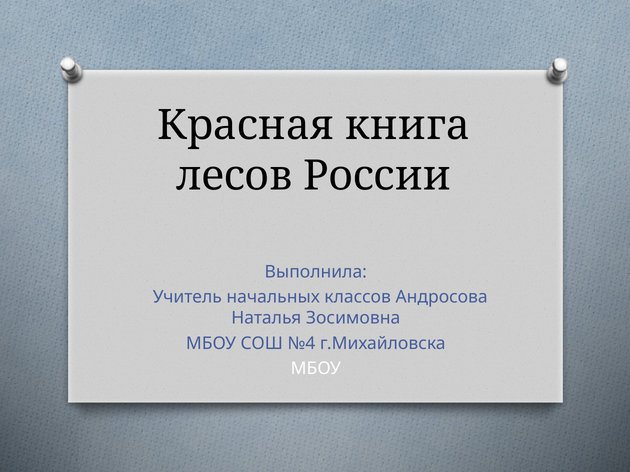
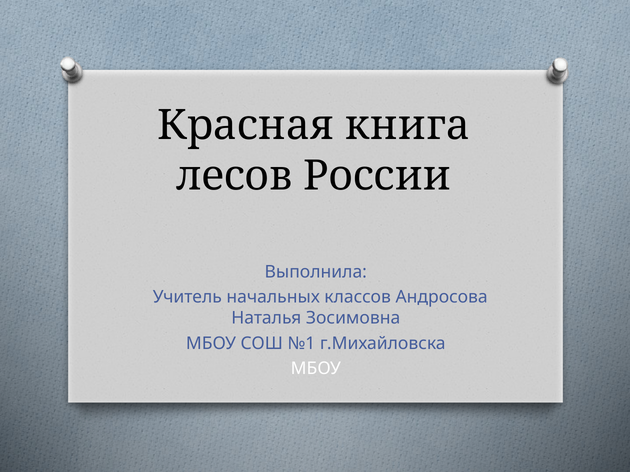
№4: №4 -> №1 (301, 344)
